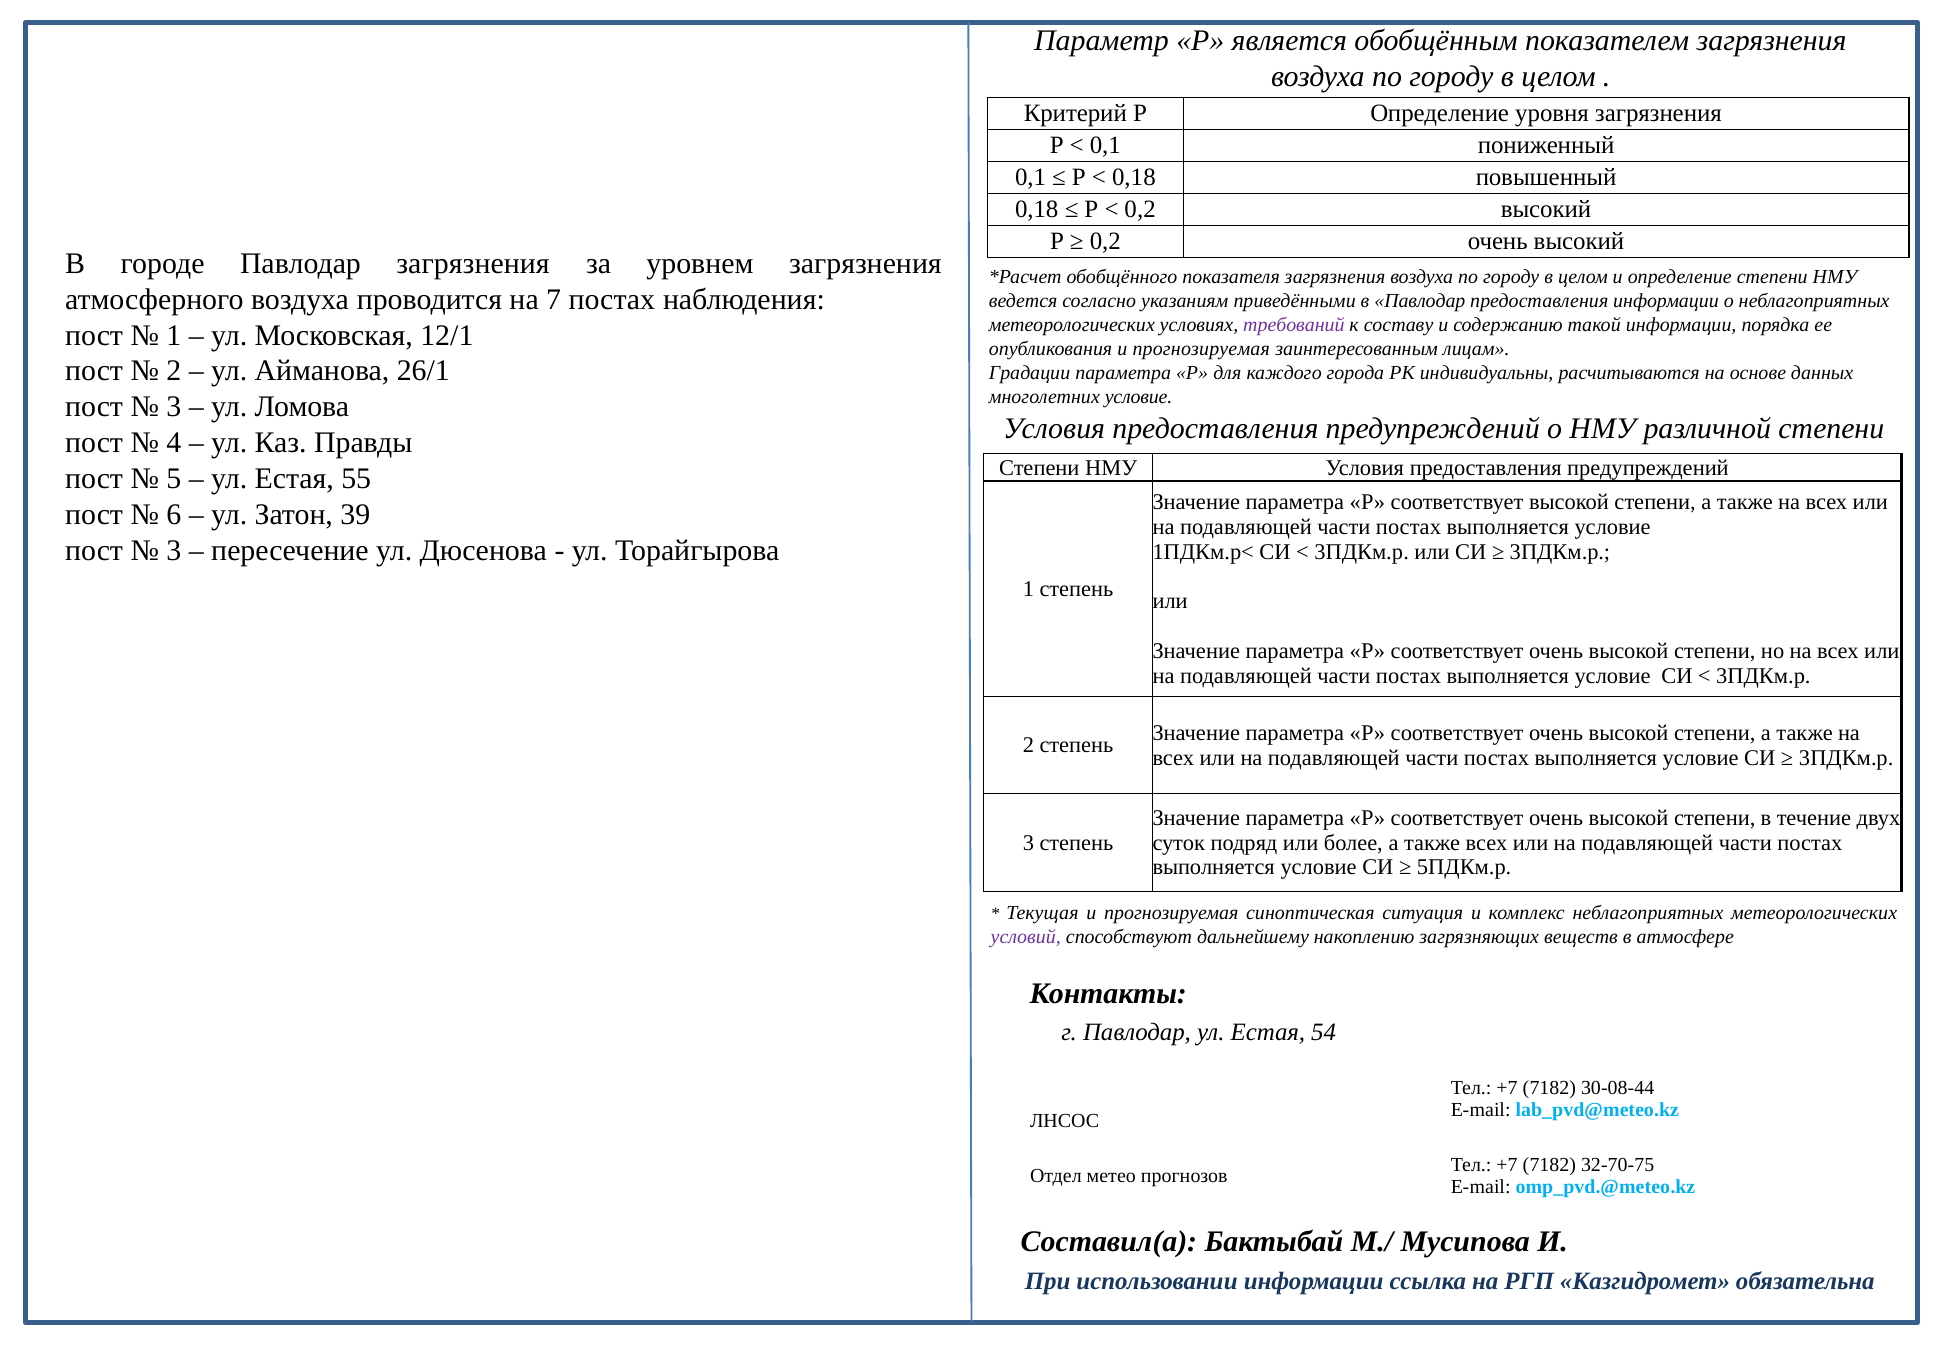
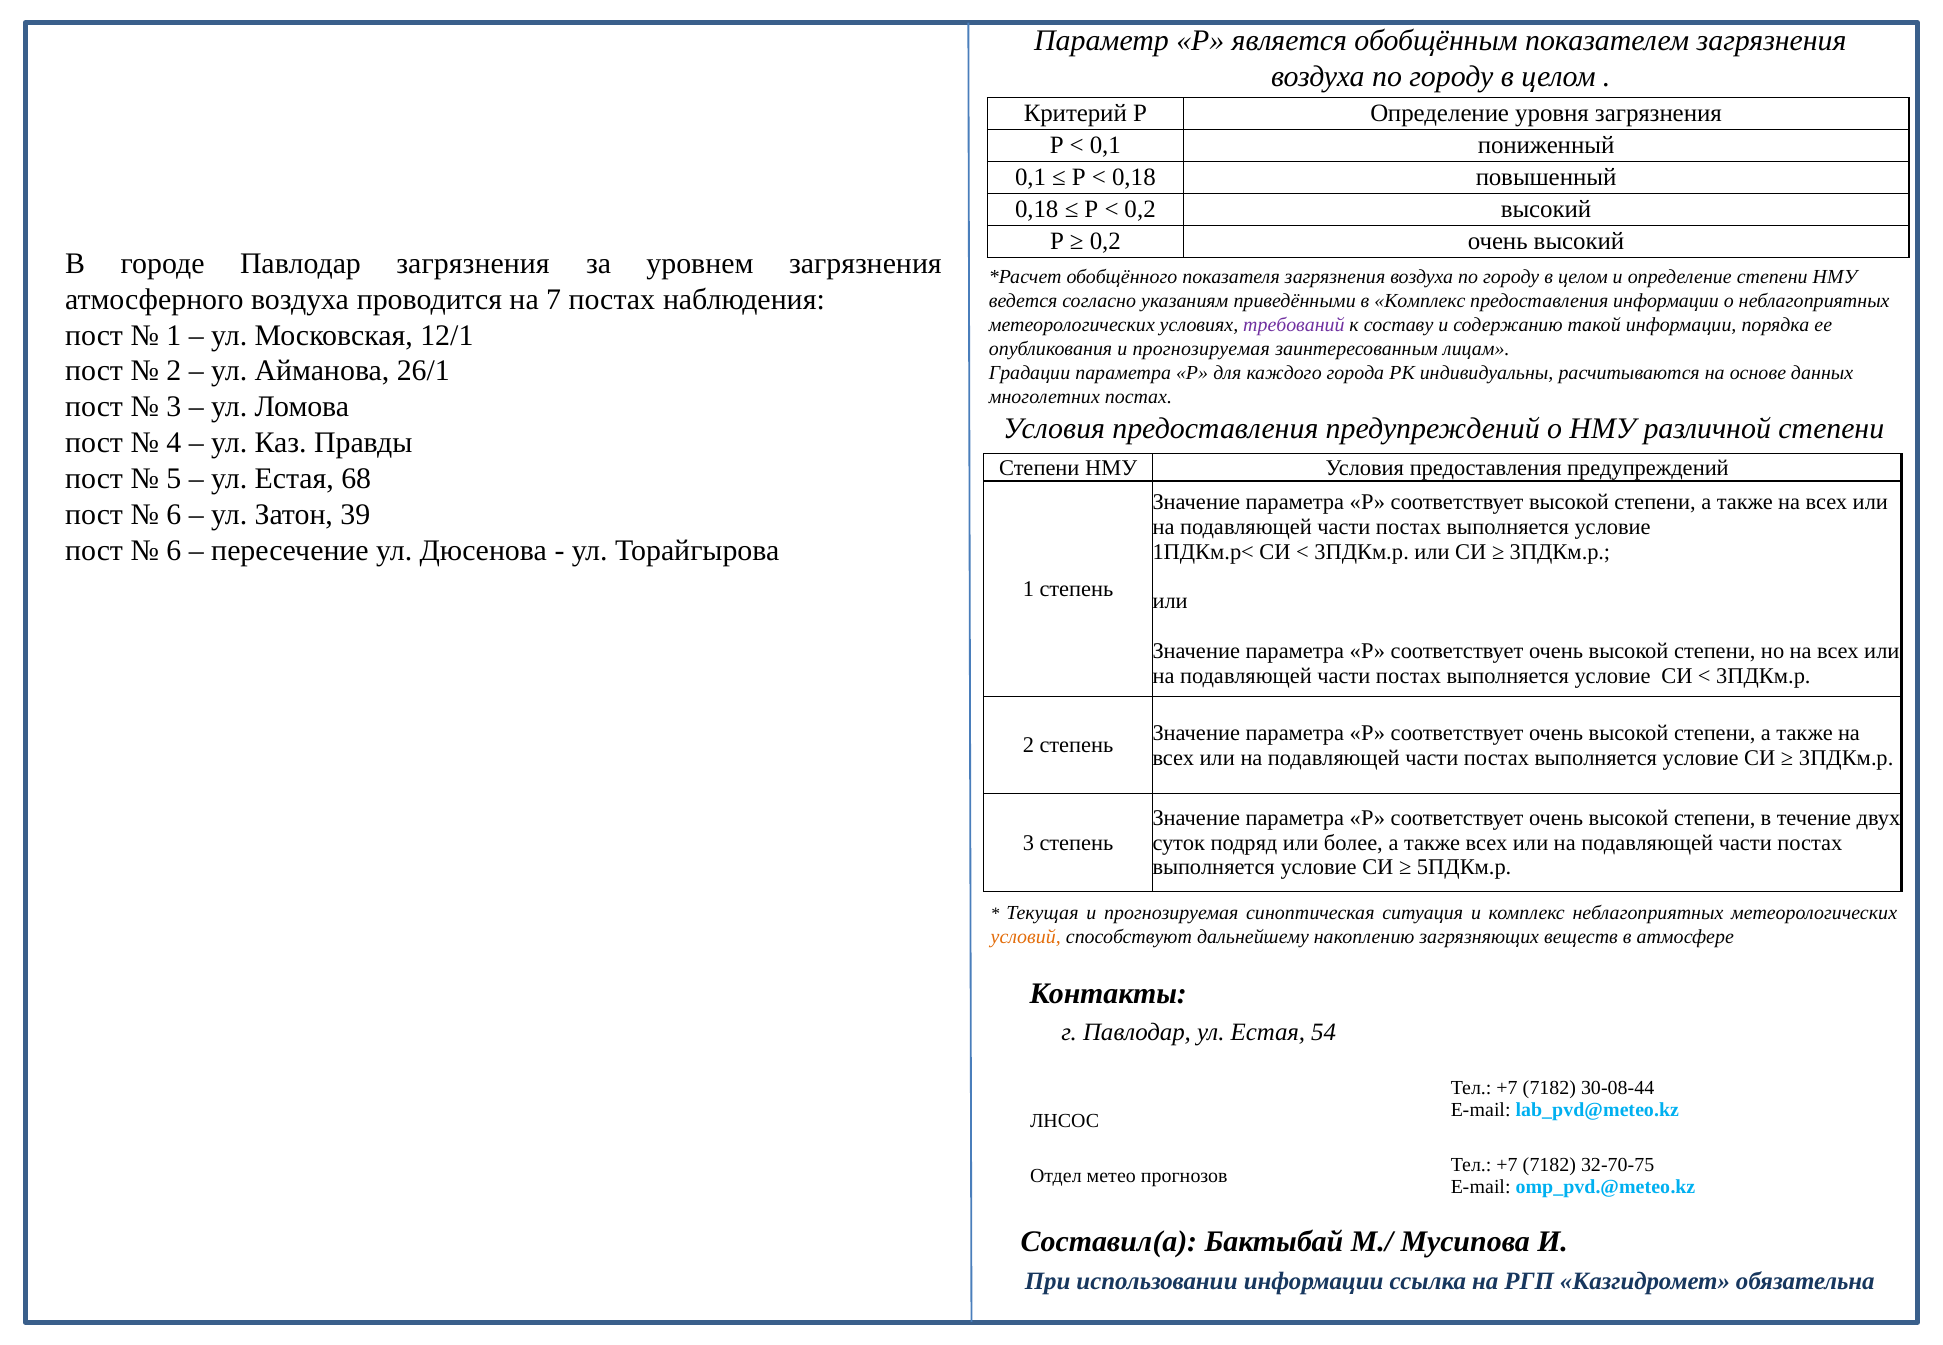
в Павлодар: Павлодар -> Комплекс (1420, 301)
многолетних условие: условие -> постах (1138, 397)
55: 55 -> 68 (356, 479)
3: 3 -> 6 (174, 550)
условий colour: purple -> orange (1026, 937)
